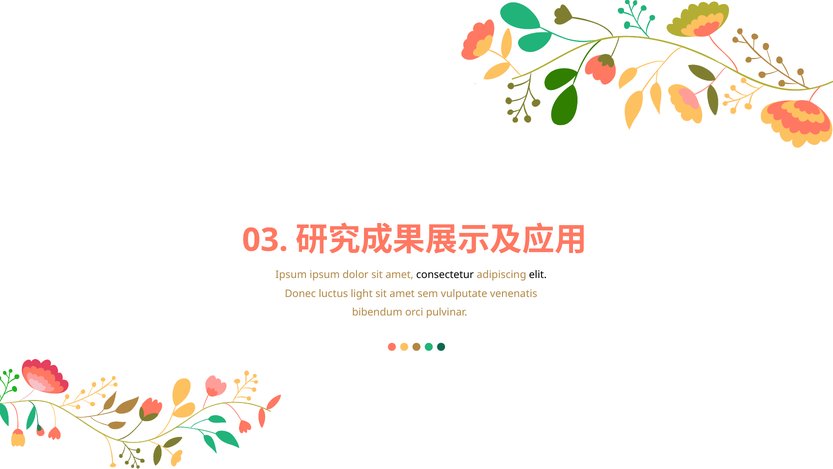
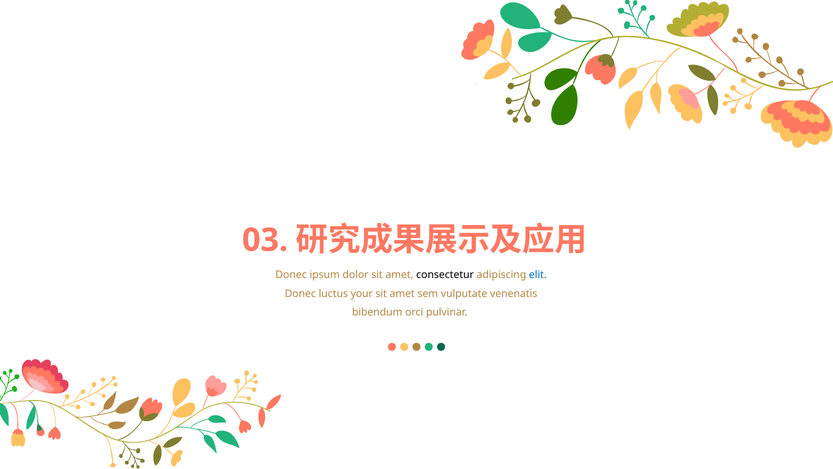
Ipsum: Ipsum -> Donec (291, 275)
elit colour: black -> blue (538, 275)
light: light -> your (362, 293)
